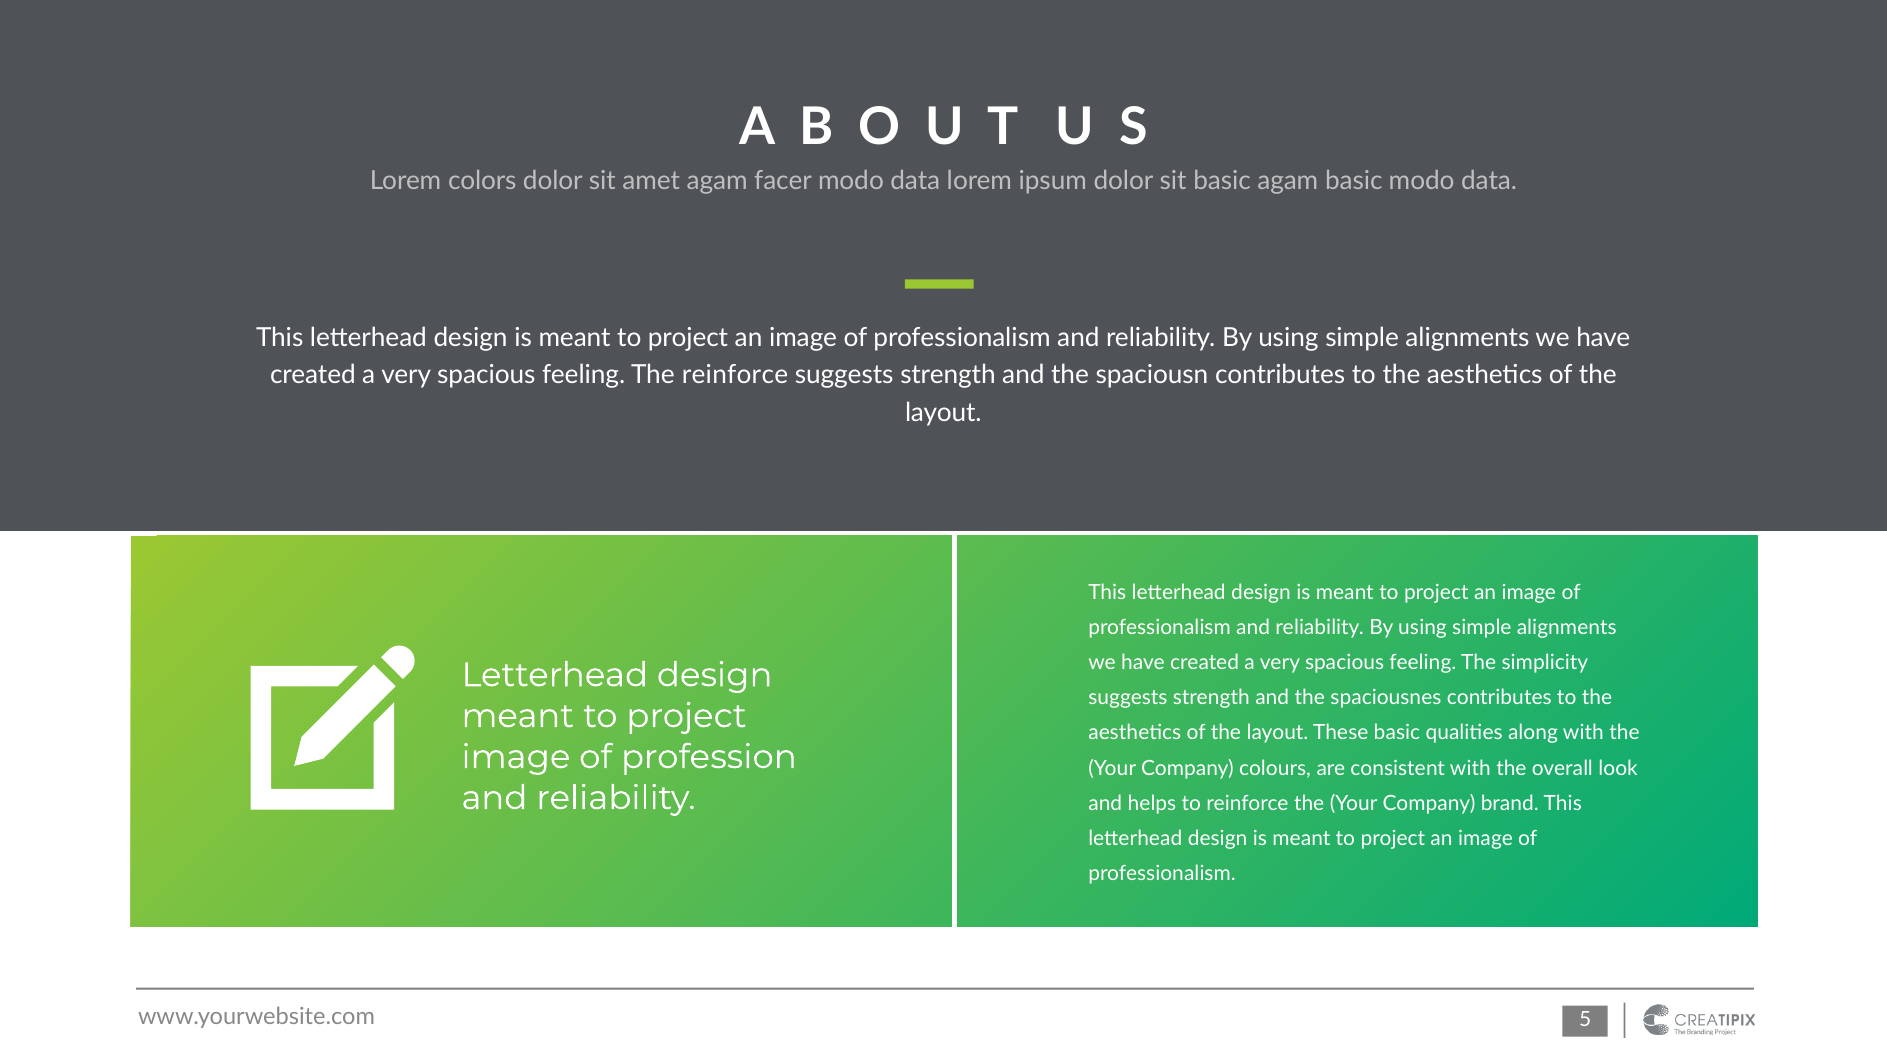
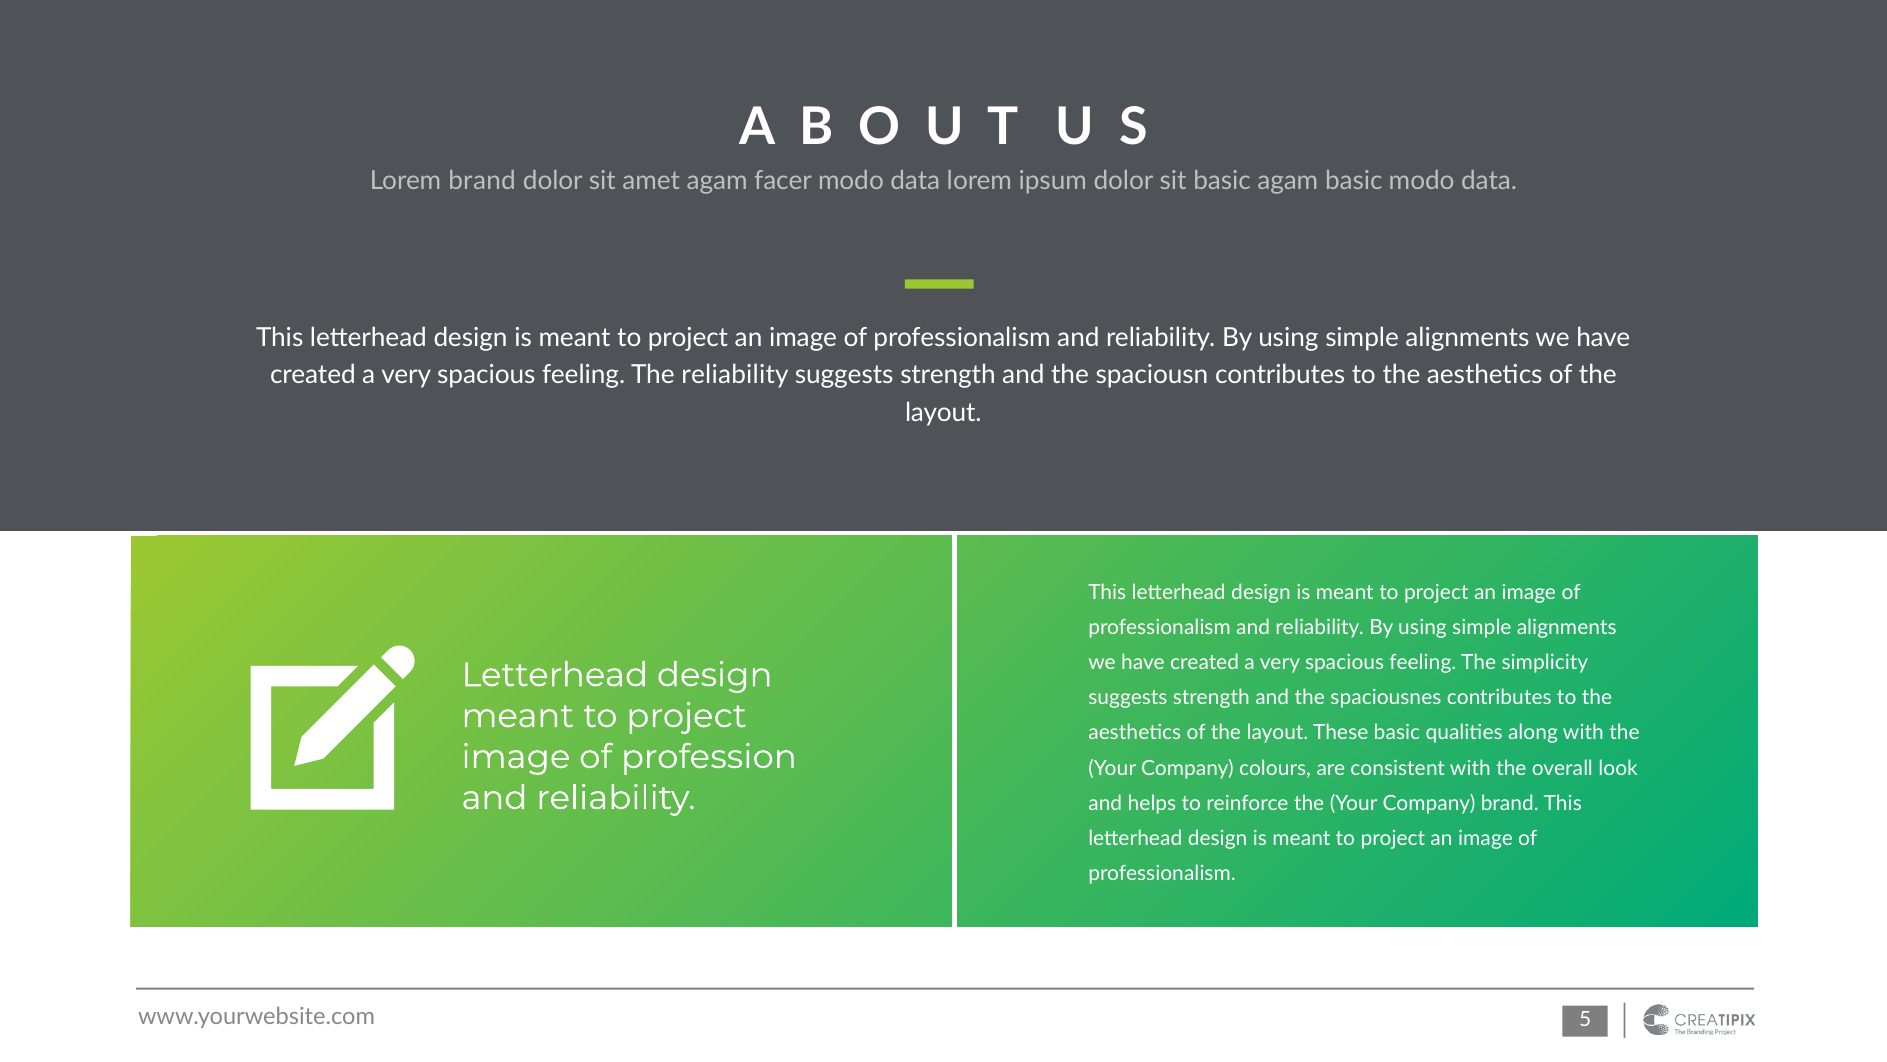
Lorem colors: colors -> brand (482, 181)
The reinforce: reinforce -> reliability (735, 375)
